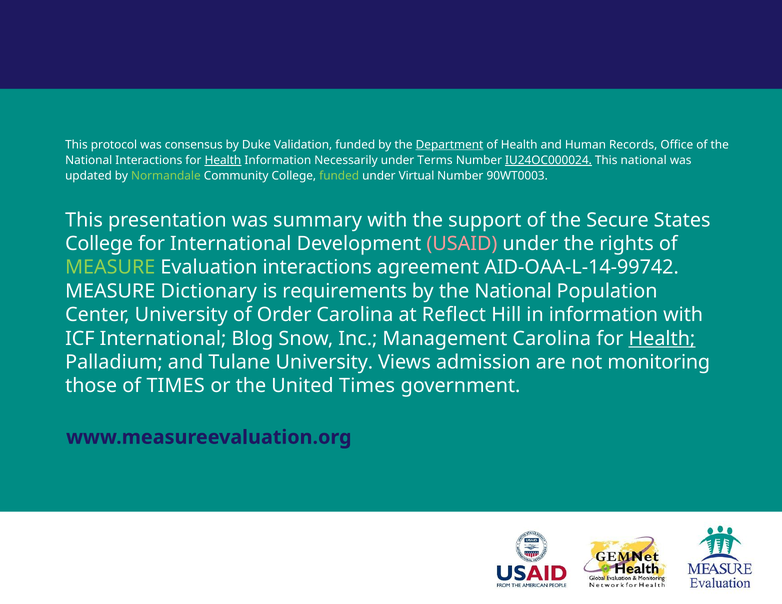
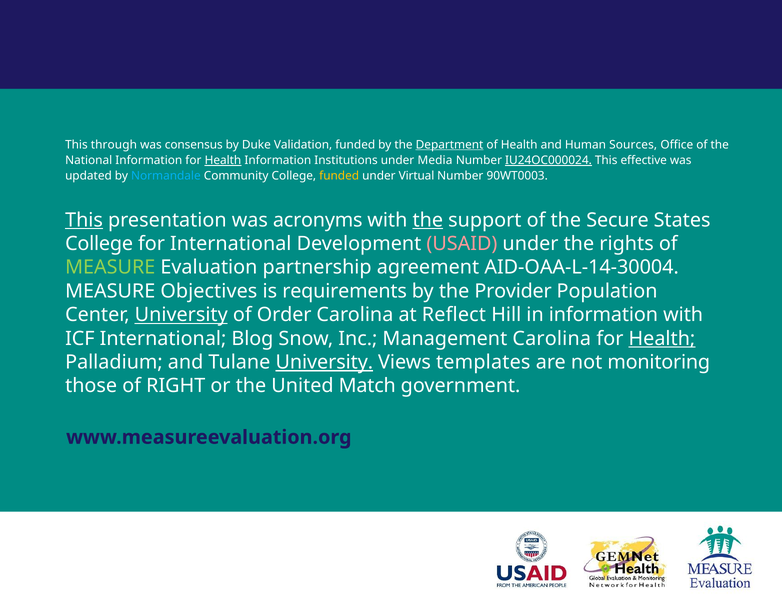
protocol: protocol -> through (114, 145)
Records: Records -> Sources (633, 145)
National Interactions: Interactions -> Information (149, 160)
Necessarily: Necessarily -> Institutions (346, 160)
Terms: Terms -> Media (435, 160)
This national: national -> effective (644, 160)
Normandale colour: light green -> light blue (166, 176)
funded colour: light green -> yellow (339, 176)
This underline: none -> present (84, 220)
summary: summary -> acronyms (318, 220)
the underline: none -> present (428, 220)
Evaluation interactions: interactions -> partnership (317, 268)
AID-OAA-L-14-99742: AID-OAA-L-14-99742 -> AID-OAA-L-14-30004 (582, 268)
Dictionary: Dictionary -> Objectives (209, 291)
by the National: National -> Provider (513, 291)
University underline: none -> present (181, 315)
University underline: none -> present (324, 362)
admission: admission -> templates (483, 362)
of TIMES: TIMES -> RIGHT (176, 386)
United Times: Times -> Match (367, 386)
